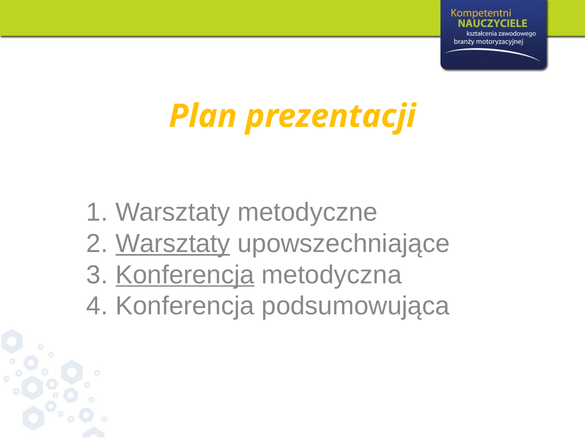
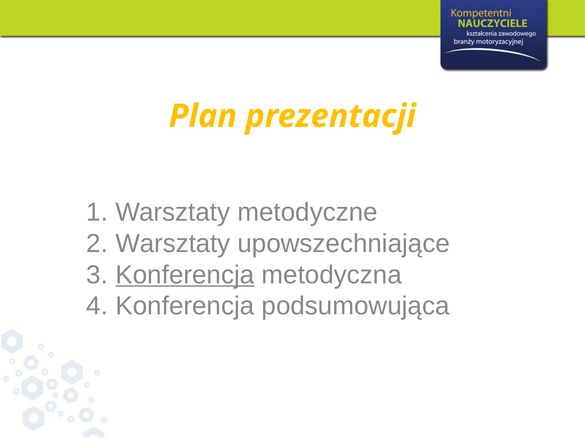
Warsztaty underline: present -> none (173, 243)
